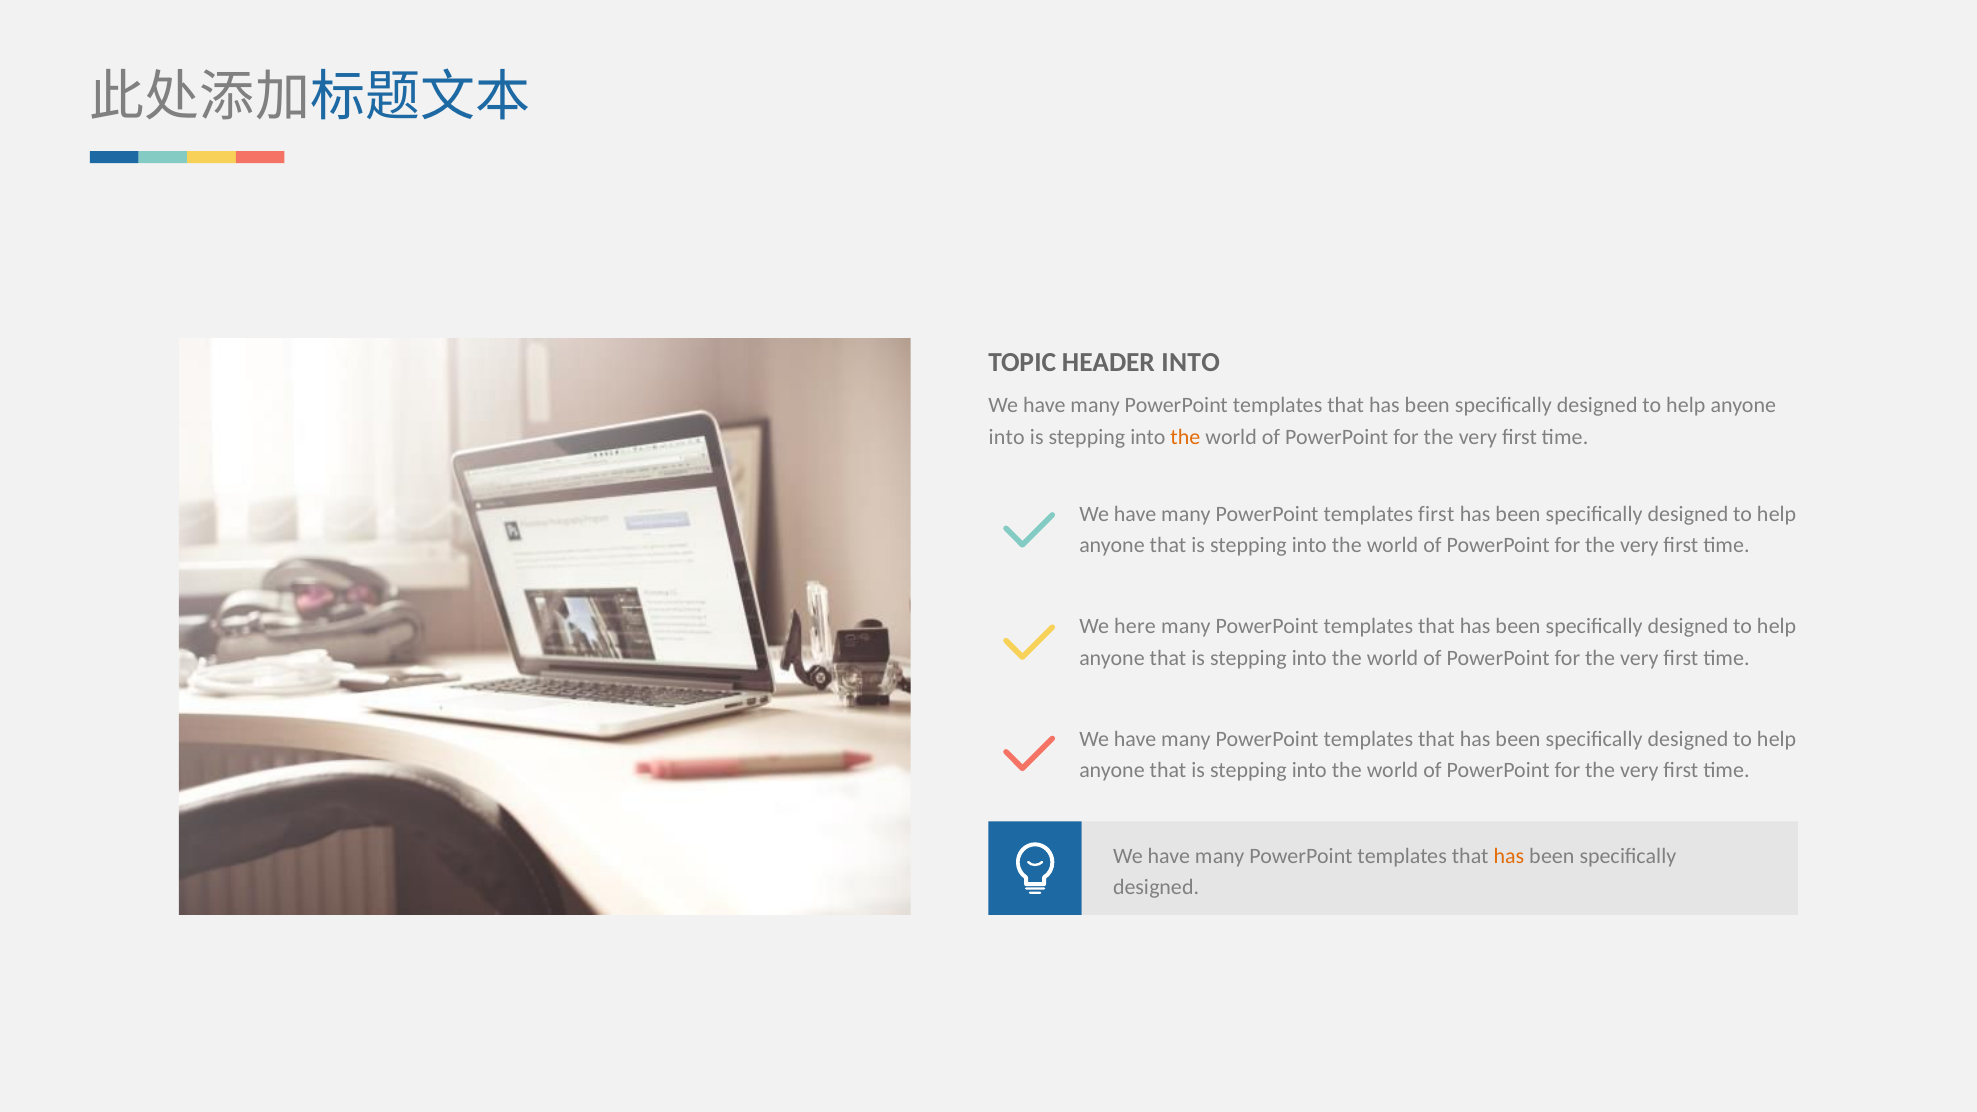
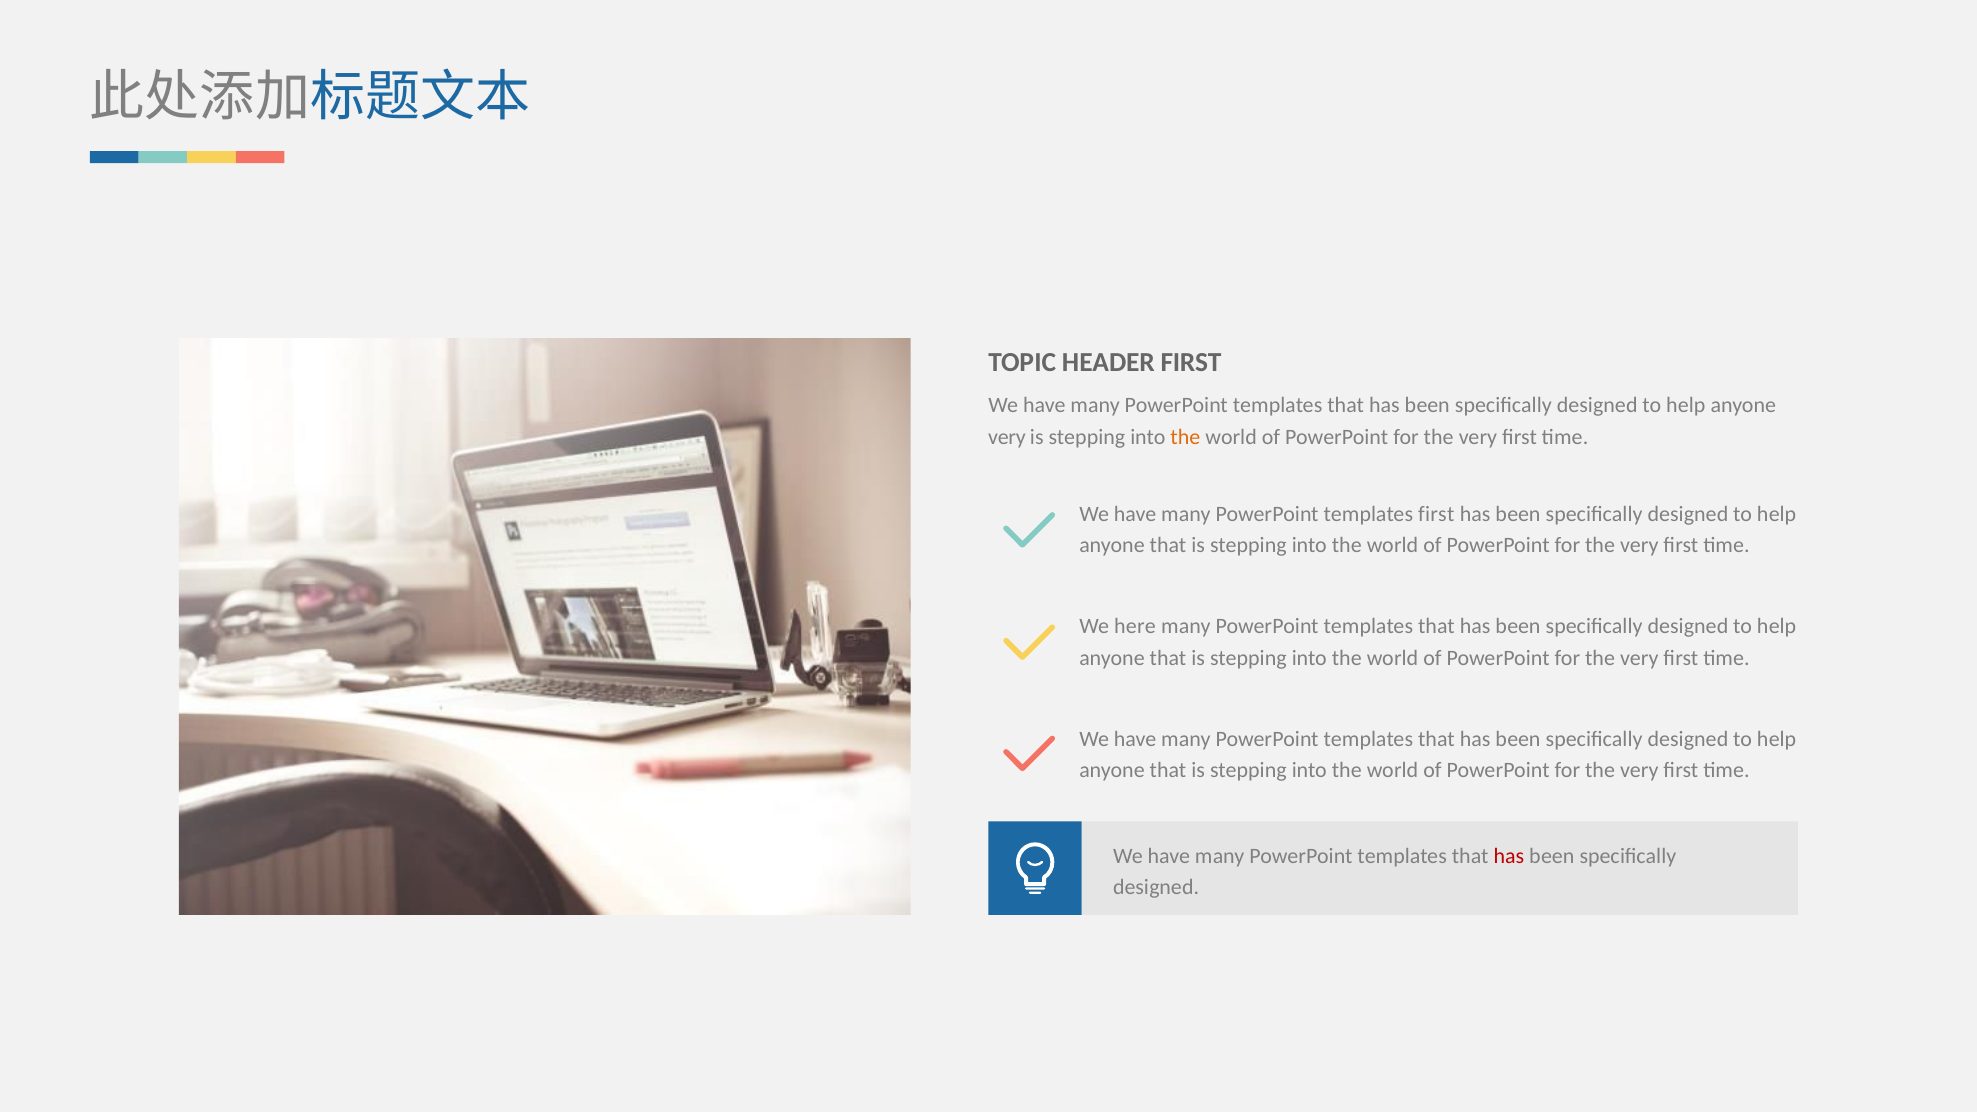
HEADER INTO: INTO -> FIRST (1191, 363)
into: into -> very (1007, 437)
has colour: orange -> red (1509, 856)
